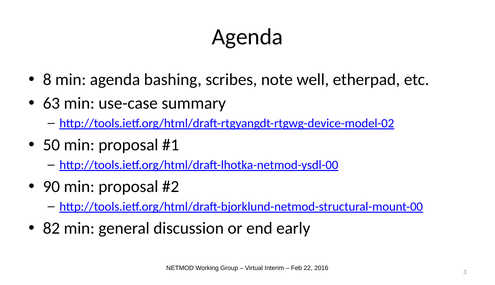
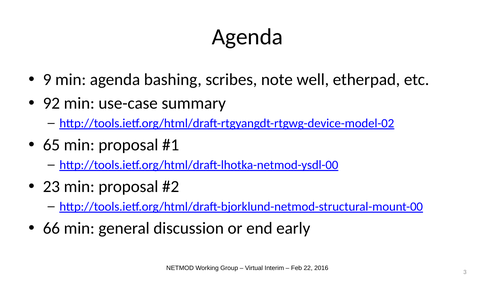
8: 8 -> 9 (47, 80)
63: 63 -> 92 (51, 104)
50: 50 -> 65 (51, 145)
90: 90 -> 23 (51, 187)
82: 82 -> 66 (51, 229)
